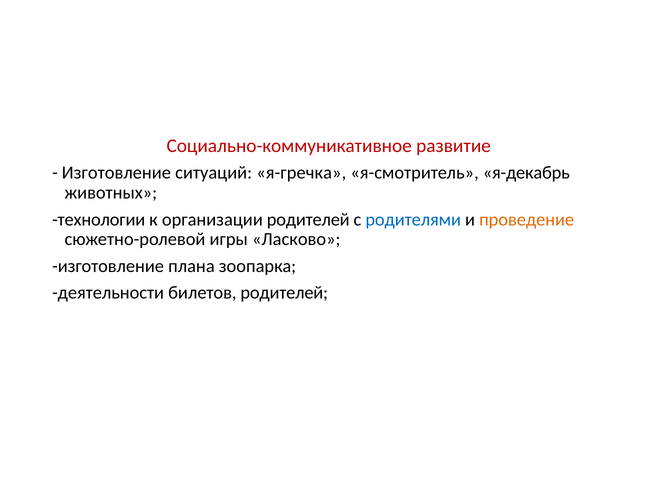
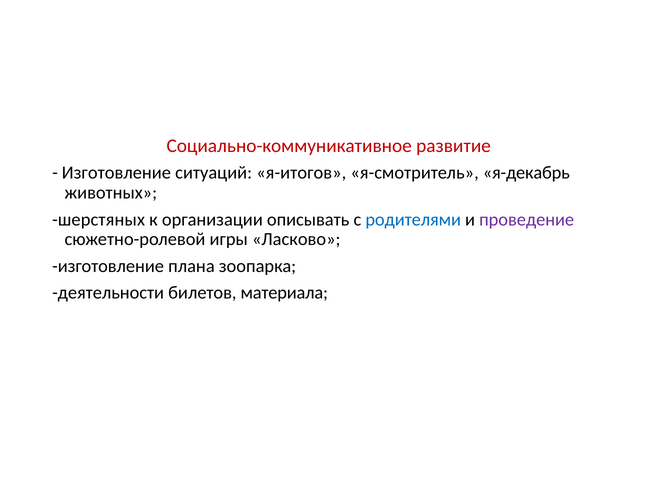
я-гречка: я-гречка -> я-итогов (301, 173)
технологии: технологии -> шерстяных (99, 220)
организации родителей: родителей -> описывать (308, 220)
проведение colour: orange -> purple (527, 220)
билетов родителей: родителей -> материала (284, 293)
